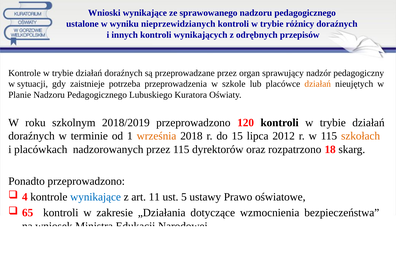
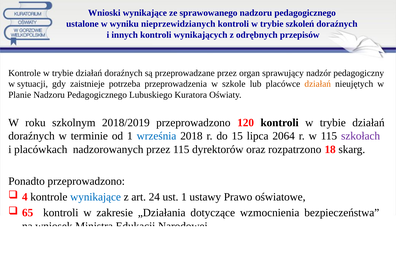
różnicy: różnicy -> szkoleń (300, 24)
września colour: orange -> blue (157, 136)
2012: 2012 -> 2064 (284, 136)
szkołach colour: orange -> purple (361, 136)
11: 11 -> 24 (154, 197)
ust 5: 5 -> 1 (184, 197)
